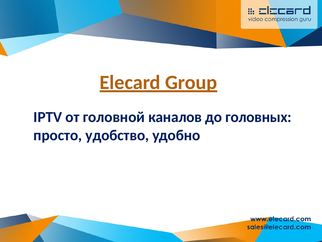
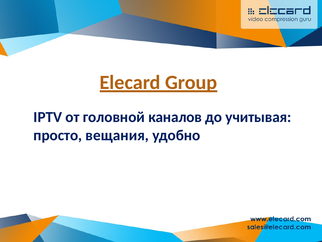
головных: головных -> учитывая (258, 117)
удобство: удобство -> вещания (117, 135)
